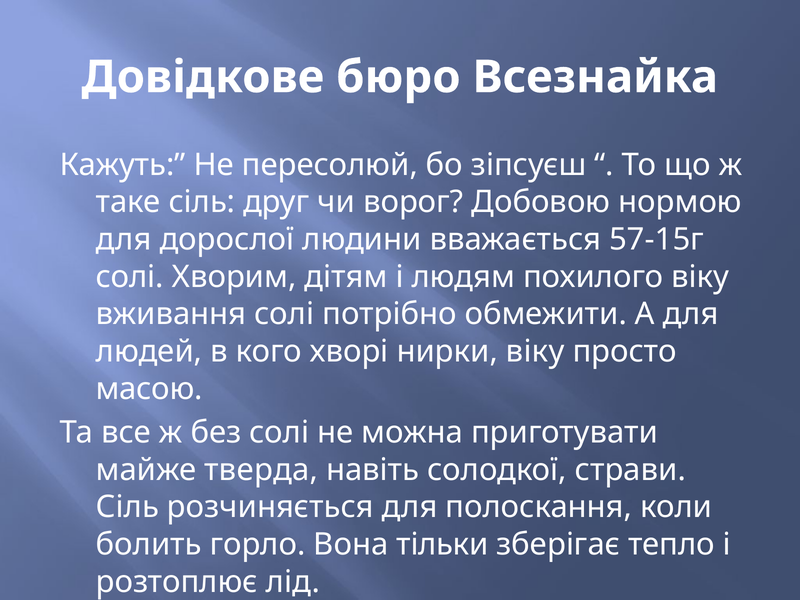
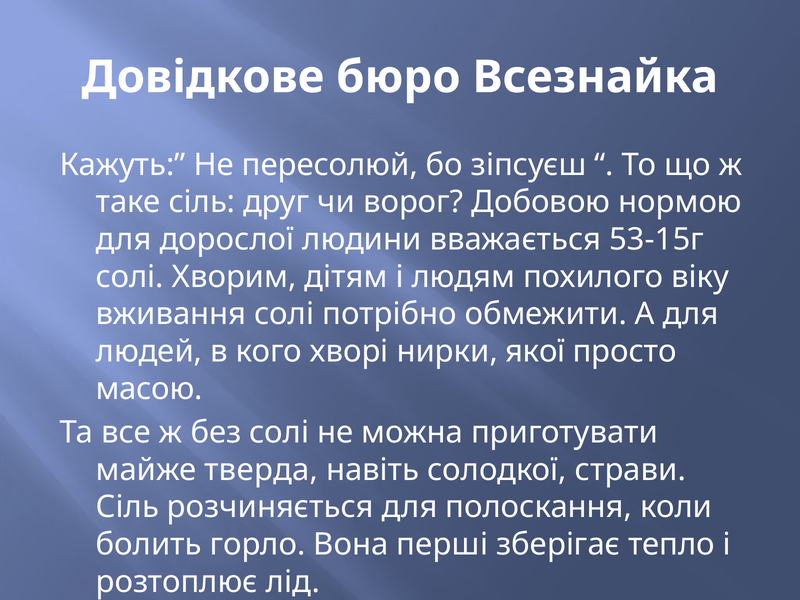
57-15г: 57-15г -> 53-15г (657, 239)
нирки віку: віку -> якої (535, 352)
тільки: тільки -> перші (442, 545)
